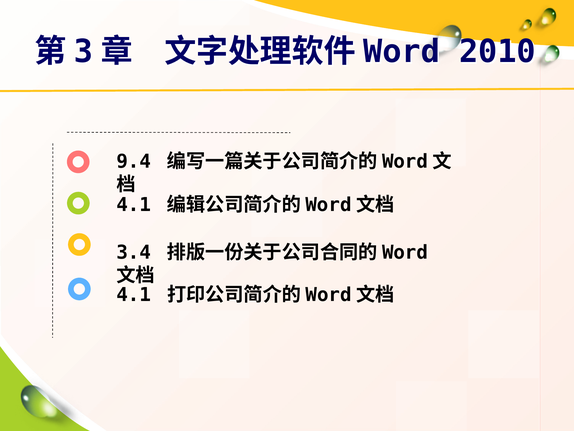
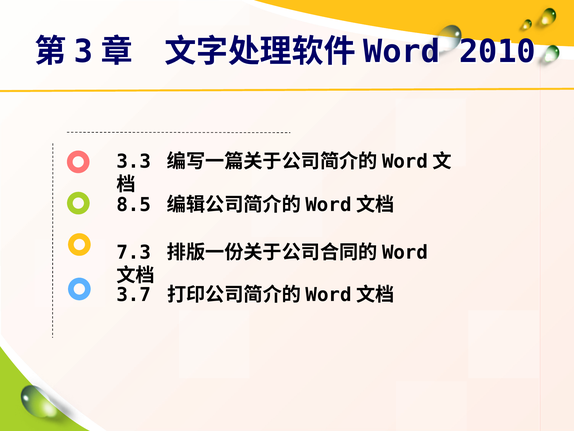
9.4: 9.4 -> 3.3 (134, 161)
4.1: 4.1 -> 8.5 (134, 205)
3.4: 3.4 -> 7.3 (134, 252)
4.1: 4.1 -> 3.7 (134, 295)
